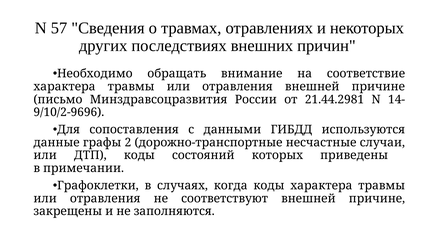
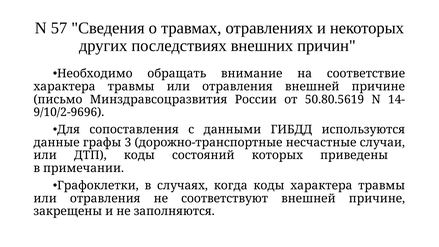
21.44.2981: 21.44.2981 -> 50.80.5619 (334, 99)
2: 2 -> 3 (128, 142)
